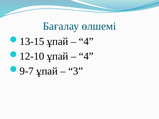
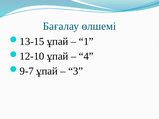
4: 4 -> 1 (86, 42)
